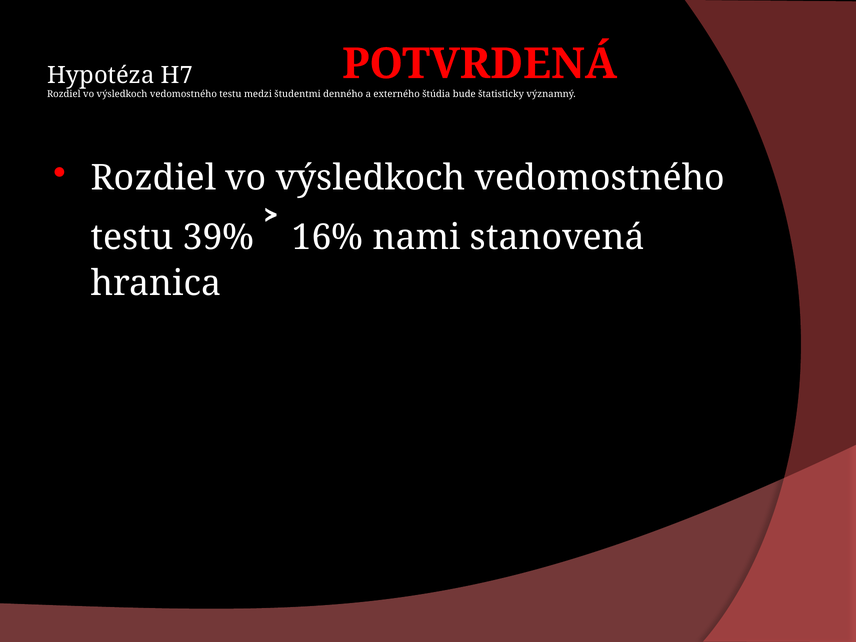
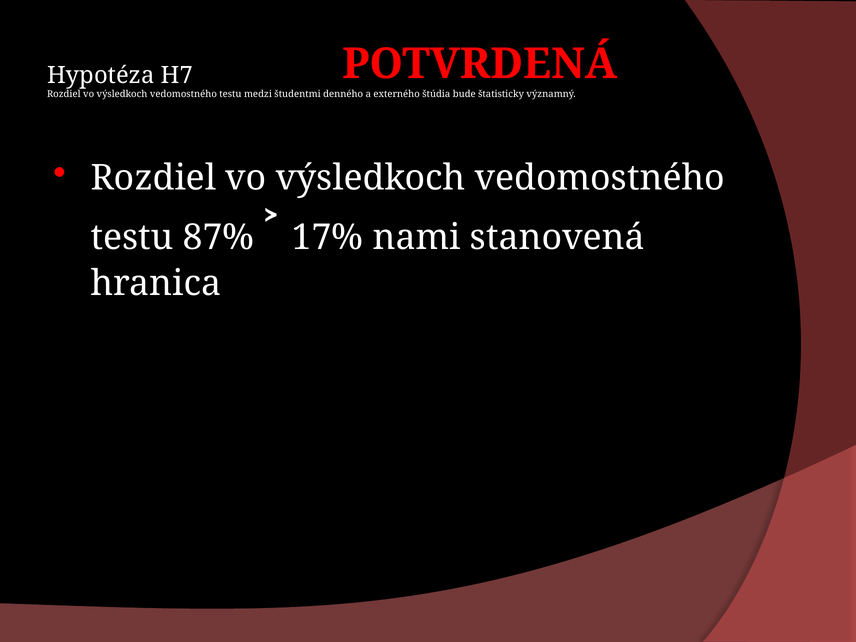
39%: 39% -> 87% (219, 237)
16%: 16% -> 17% (327, 237)
